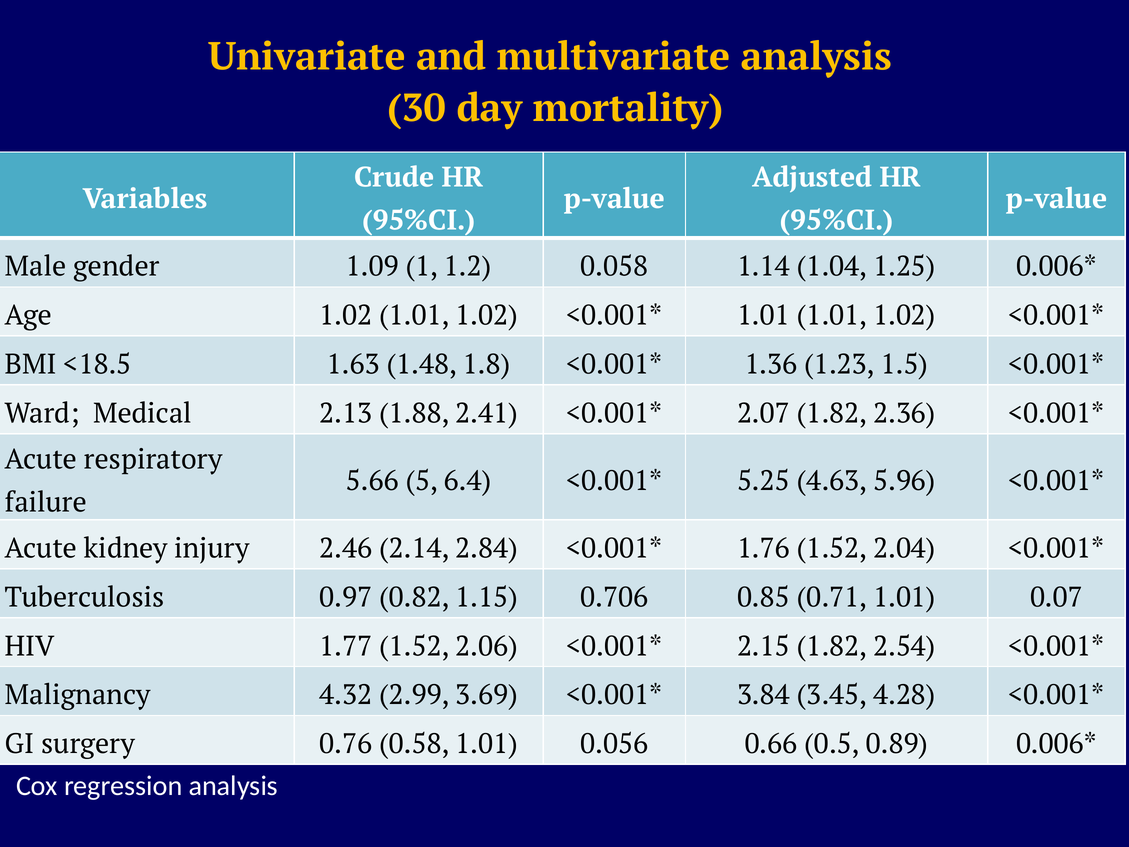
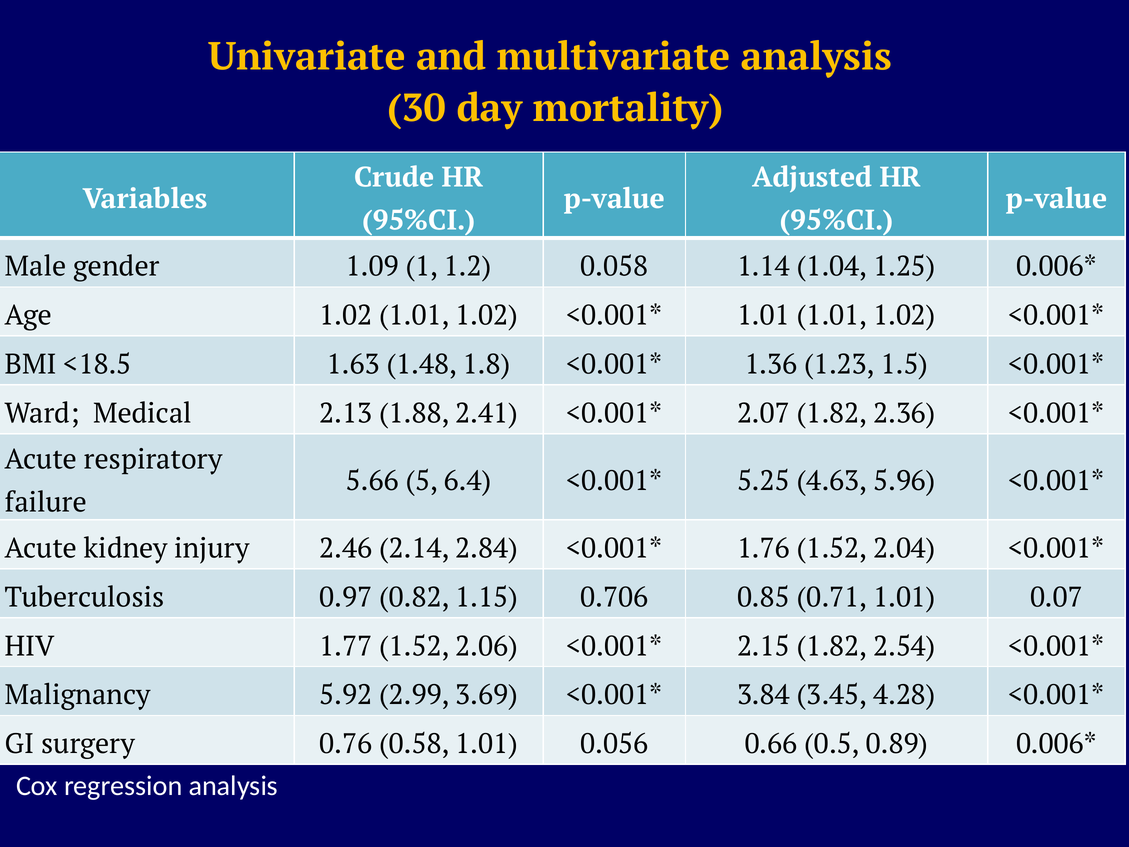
4.32: 4.32 -> 5.92 (346, 695)
